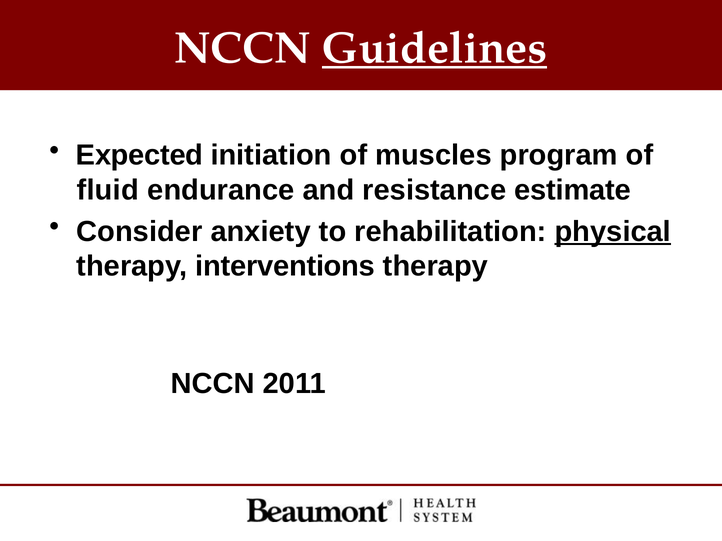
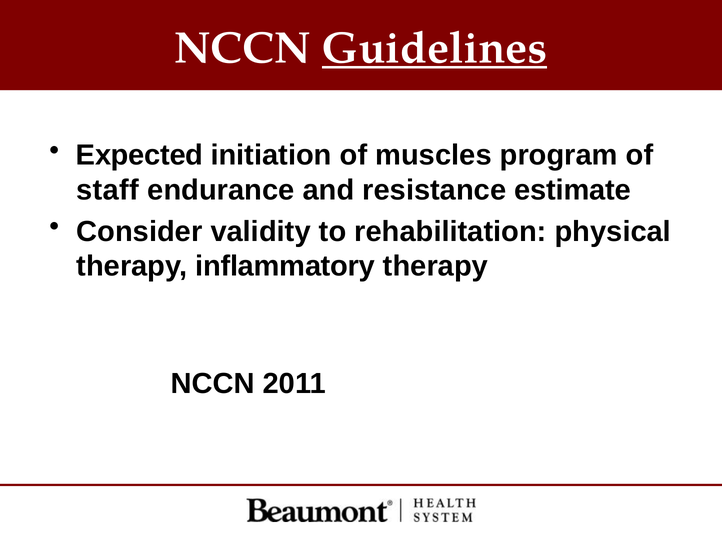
fluid: fluid -> staff (108, 190)
anxiety: anxiety -> validity (261, 232)
physical underline: present -> none (613, 232)
interventions: interventions -> inflammatory (285, 267)
